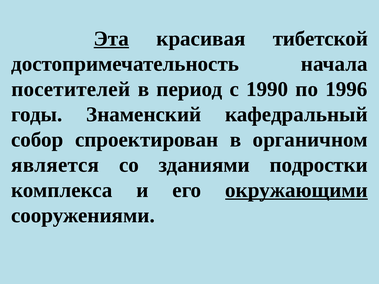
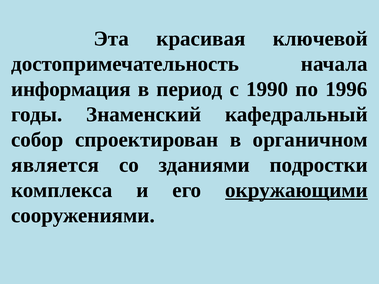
Эта underline: present -> none (111, 39)
тибетской: тибетской -> ключевой (320, 39)
посетителей: посетителей -> информация (71, 89)
